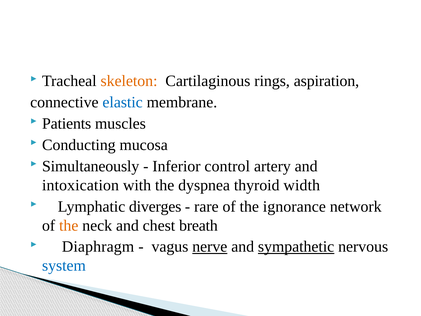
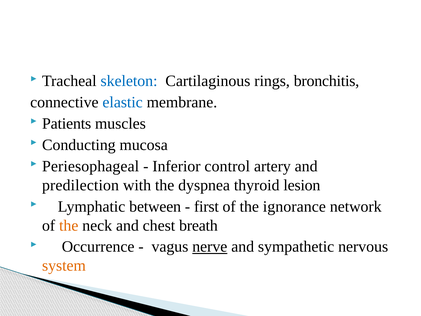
skeleton colour: orange -> blue (129, 81)
aspiration: aspiration -> bronchitis (326, 81)
Simultaneously: Simultaneously -> Periesophageal (91, 166)
intoxication: intoxication -> predilection (81, 185)
width: width -> lesion (302, 185)
diverges: diverges -> between (155, 206)
rare: rare -> first (206, 206)
Diaphragm: Diaphragm -> Occurrence (98, 247)
sympathetic underline: present -> none (296, 247)
system colour: blue -> orange (64, 266)
